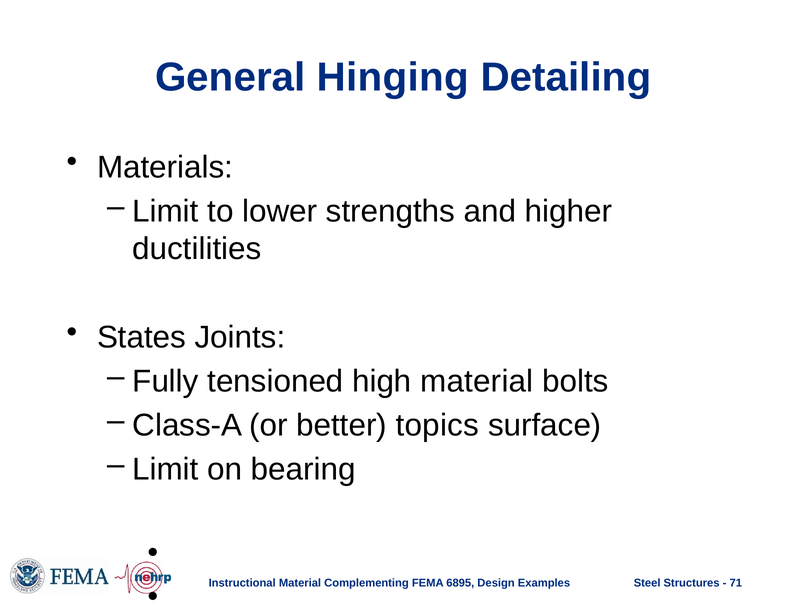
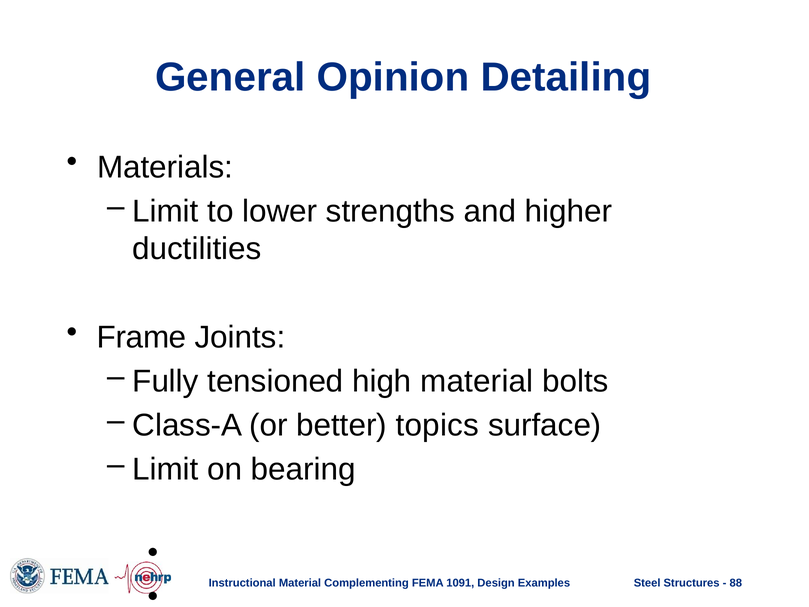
Hinging: Hinging -> Opinion (393, 77)
States: States -> Frame (142, 337)
6895: 6895 -> 1091 (460, 583)
71: 71 -> 88 (736, 583)
